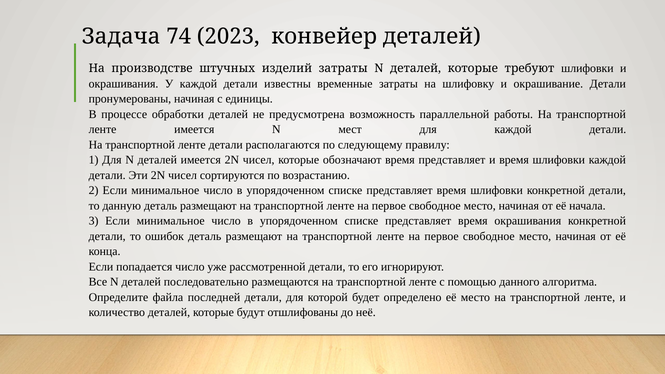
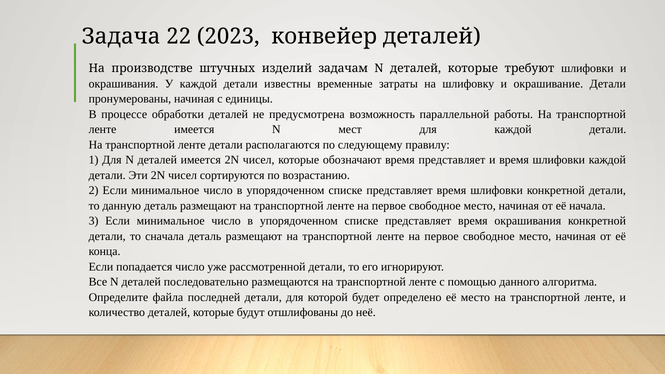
74: 74 -> 22 (179, 37)
изделий затраты: затраты -> задачам (343, 68)
ошибок: ошибок -> сначала (165, 236)
